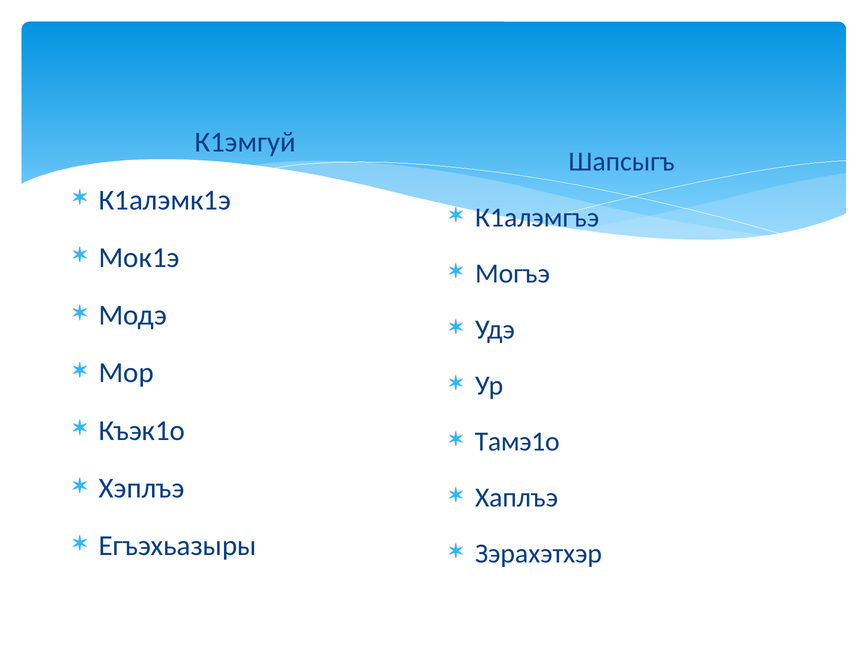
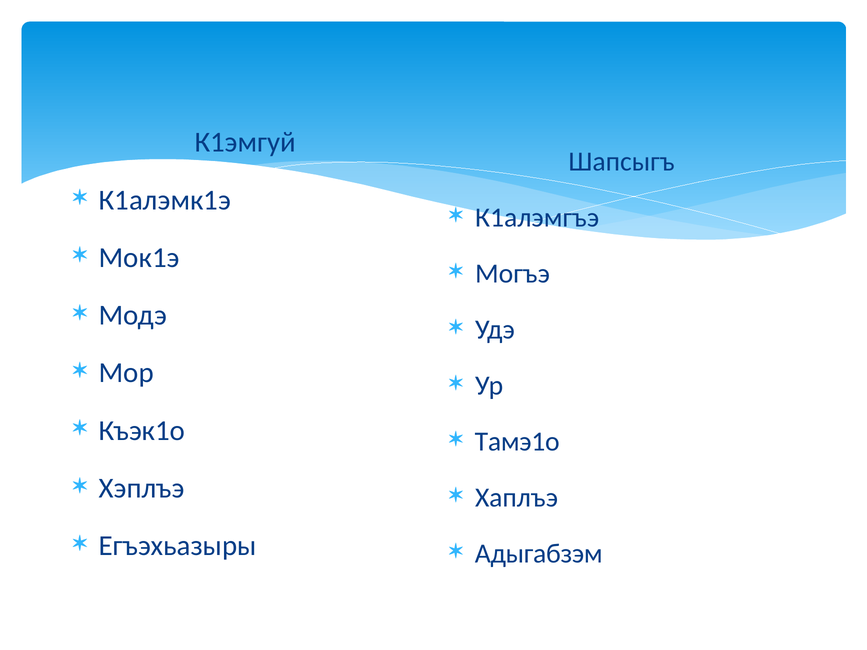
Зэрахэтхэр: Зэрахэтхэр -> Адыгабзэм (539, 554)
